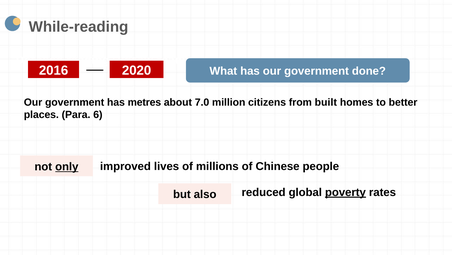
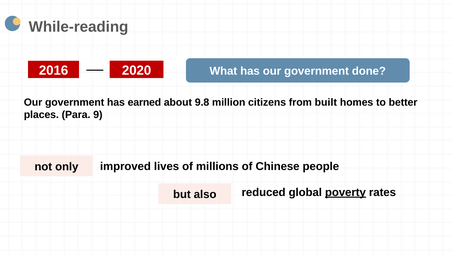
metres: metres -> earned (144, 102)
7.0: 7.0 -> 9.8 (202, 102)
6: 6 -> 9 (98, 115)
only underline: present -> none (67, 166)
